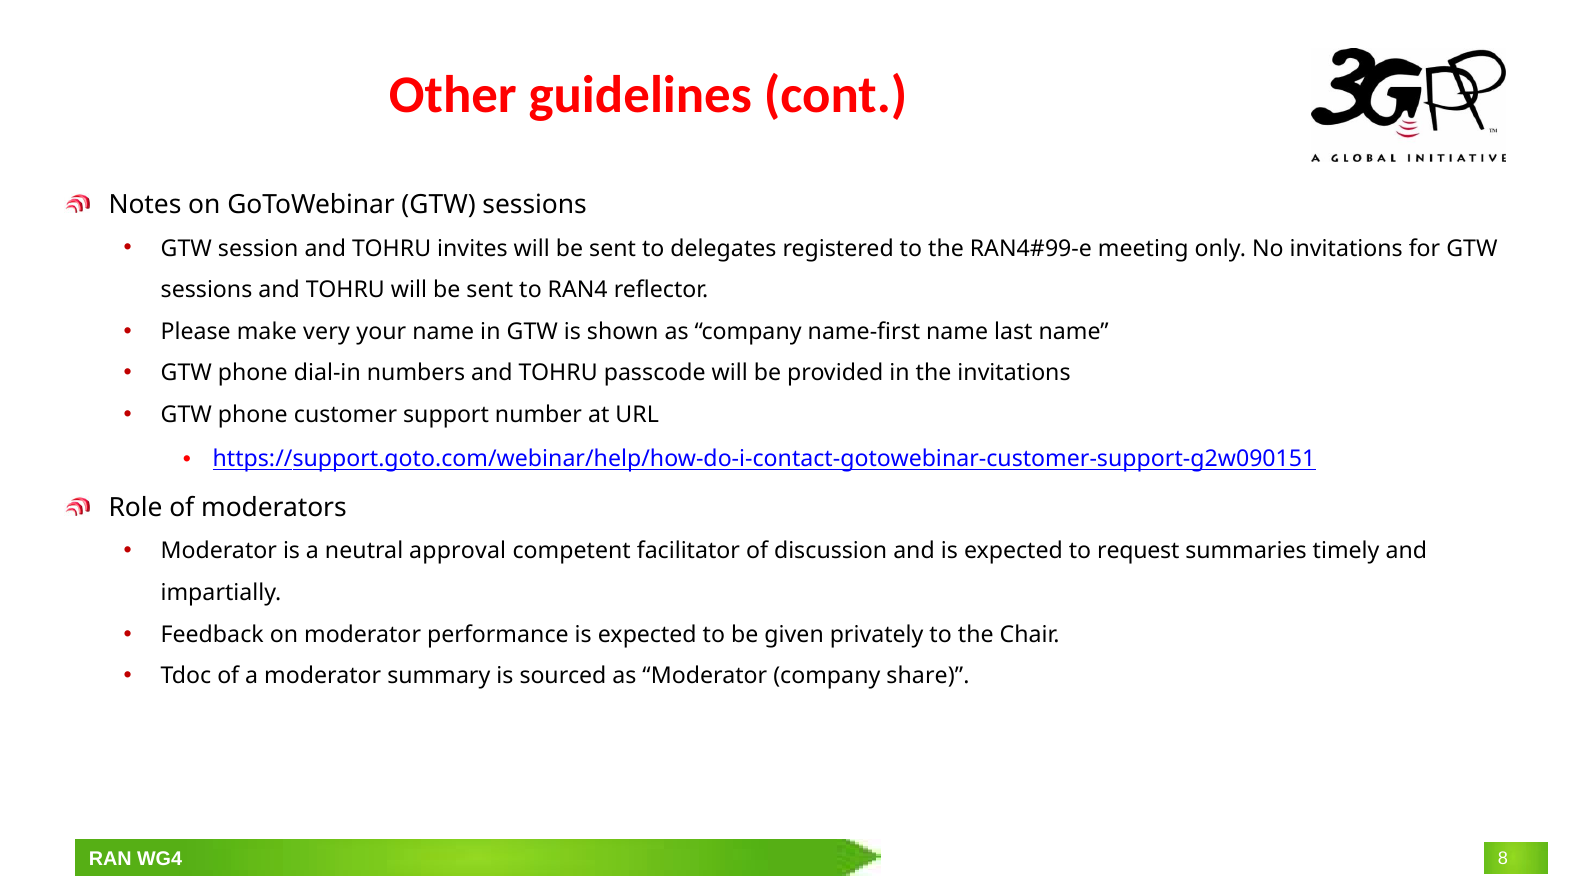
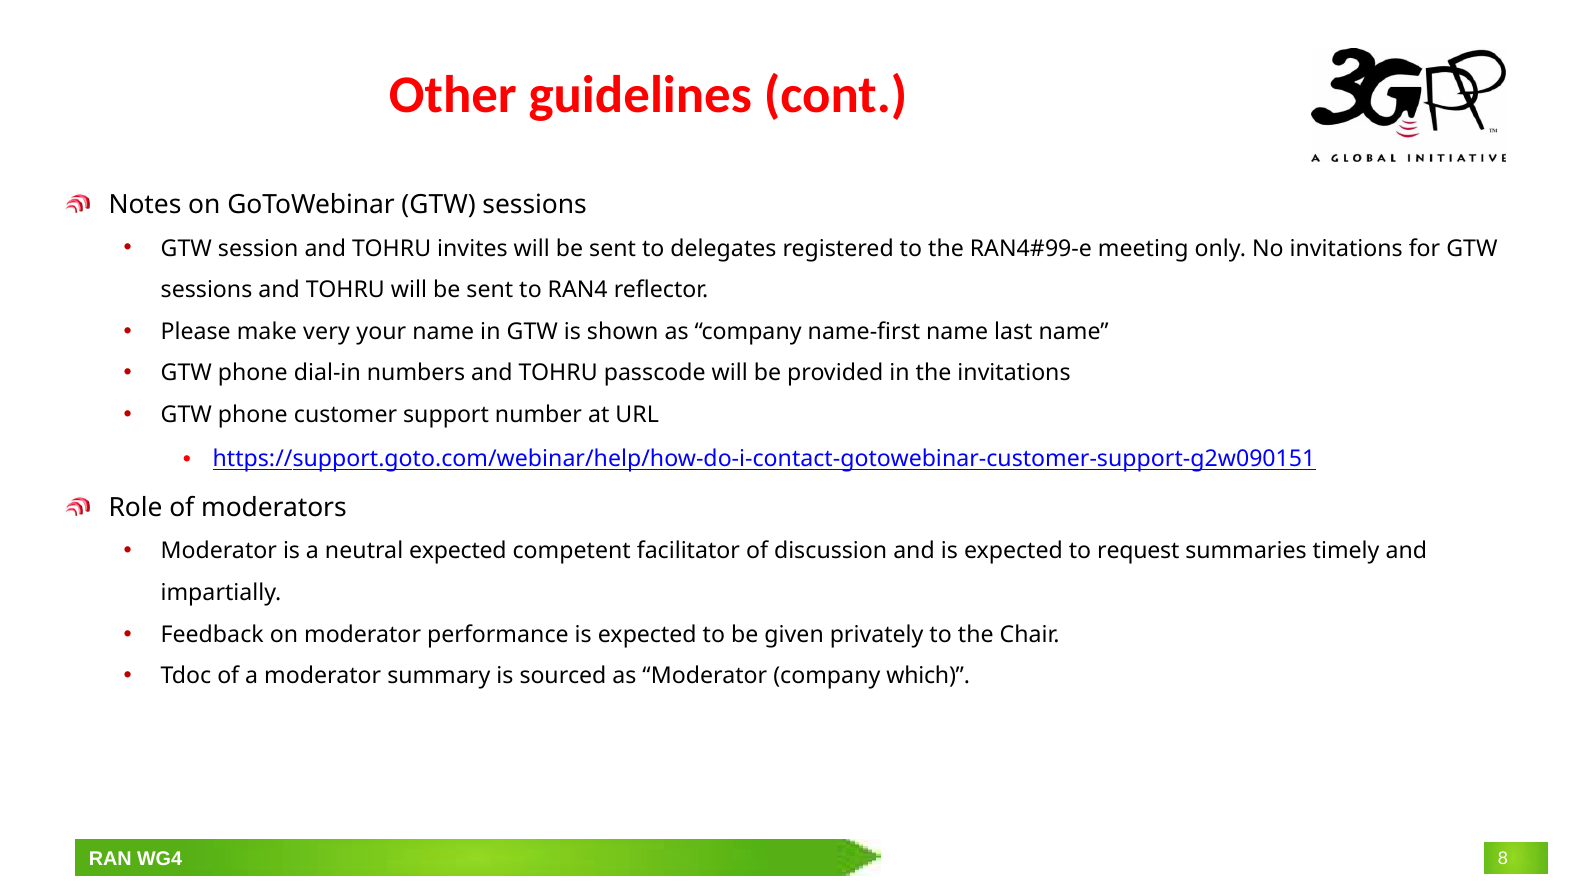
neutral approval: approval -> expected (458, 551)
share: share -> which (928, 676)
